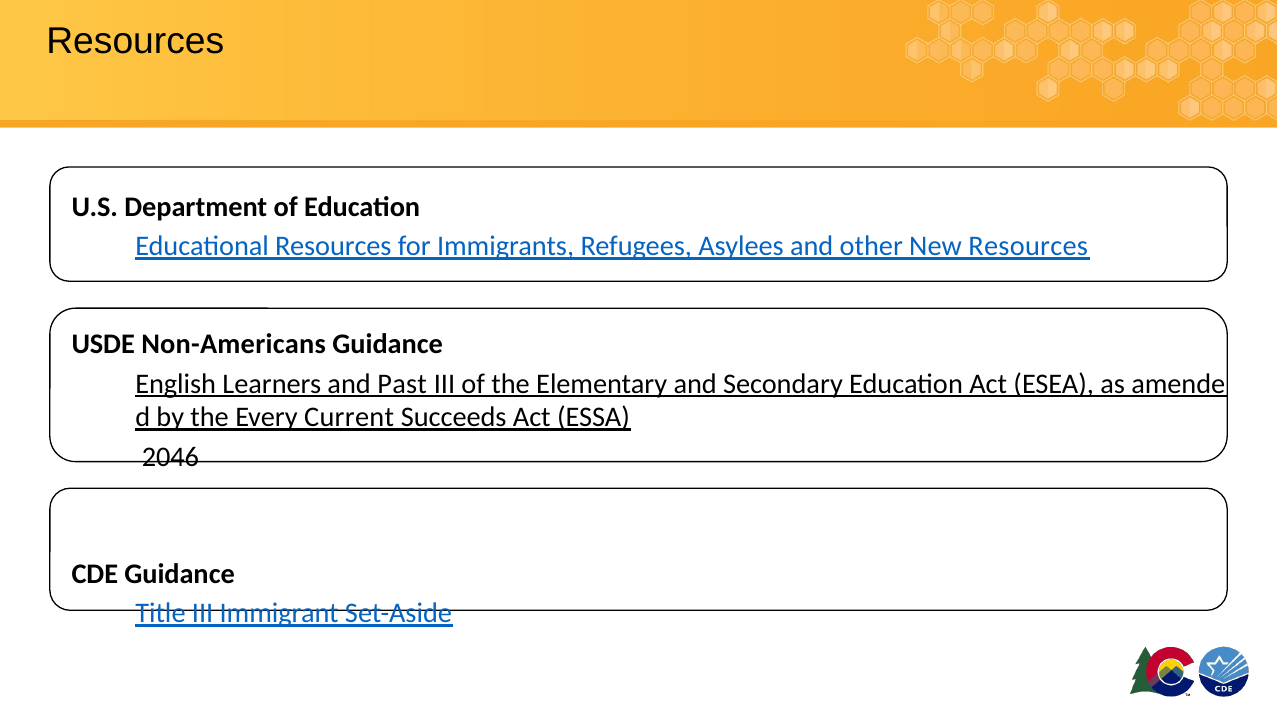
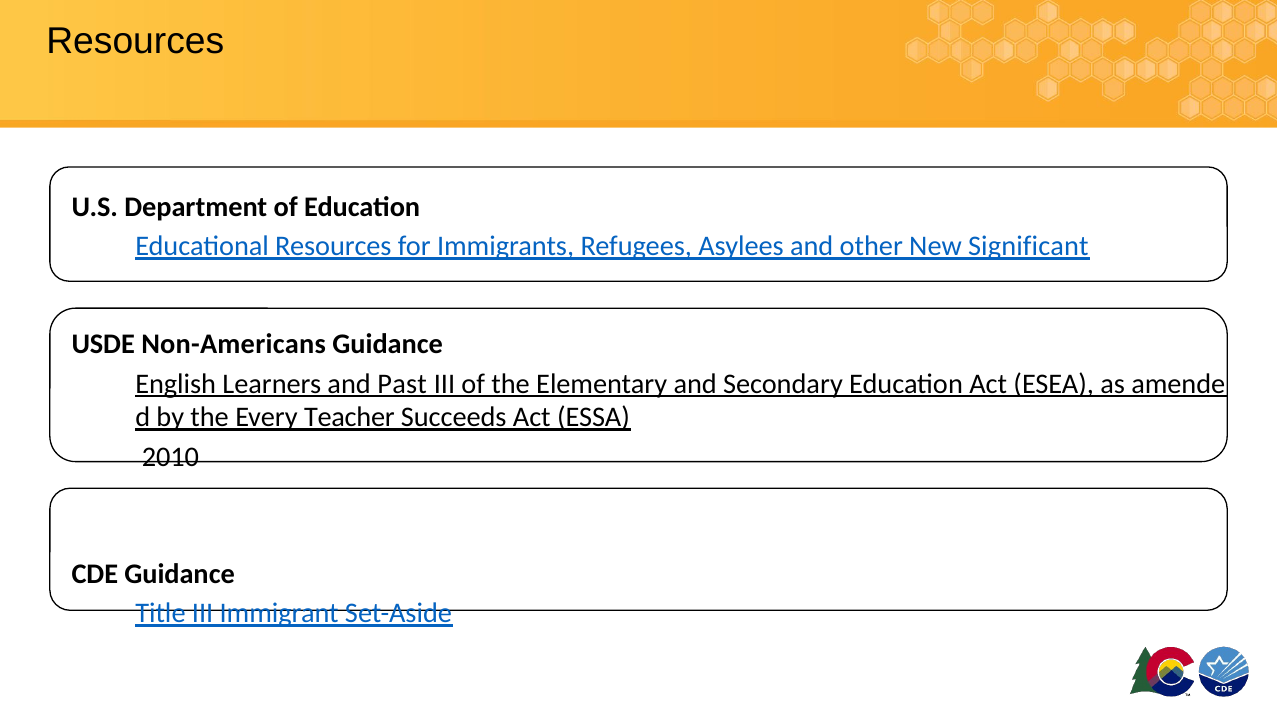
New Resources: Resources -> Significant (1028, 246)
Current: Current -> Teacher (349, 417)
2046: 2046 -> 2010 (170, 457)
